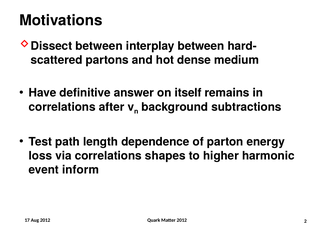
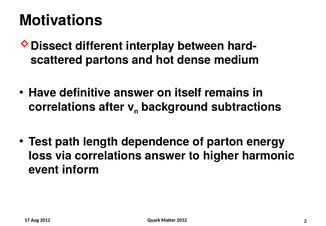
Dissect between: between -> different (99, 46)
correlations shapes: shapes -> answer (165, 156)
